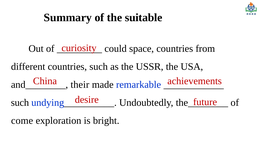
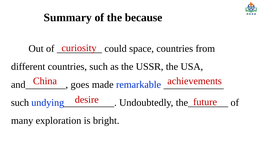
suitable: suitable -> because (144, 18)
their: their -> goes (80, 85)
come: come -> many (22, 121)
